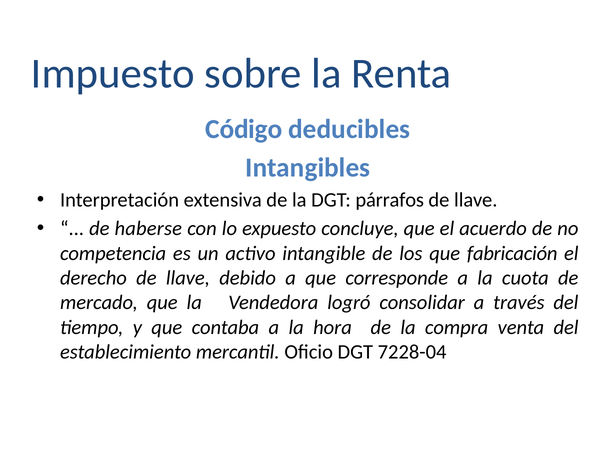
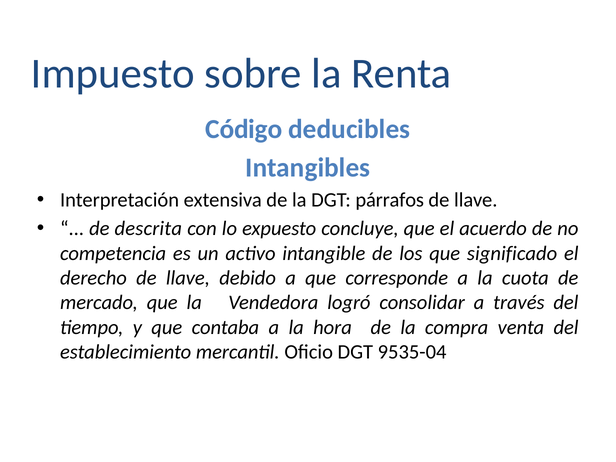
haberse: haberse -> descrita (148, 229)
fabricación: fabricación -> significado (512, 253)
7228-04: 7228-04 -> 9535-04 (412, 352)
